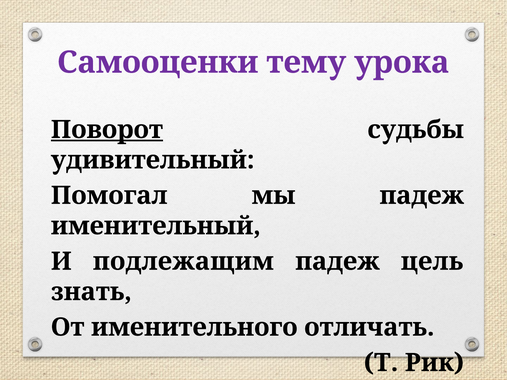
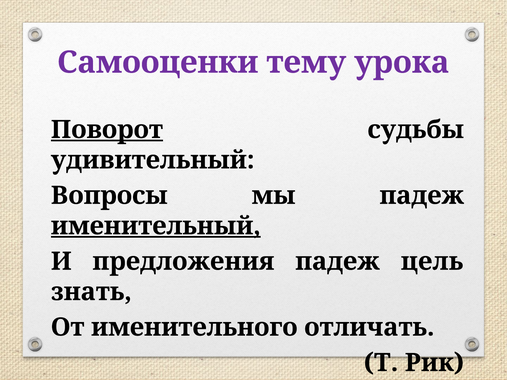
Помогал: Помогал -> Вопросы (109, 196)
именительный underline: none -> present (156, 226)
подлежащим: подлежащим -> предложения (183, 262)
